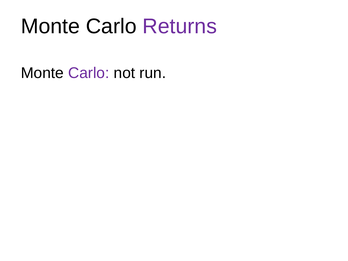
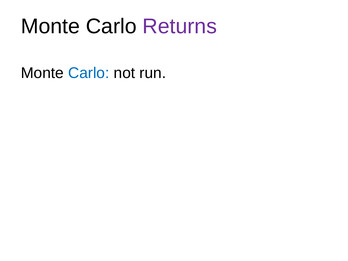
Carlo colour: purple -> blue (89, 73)
